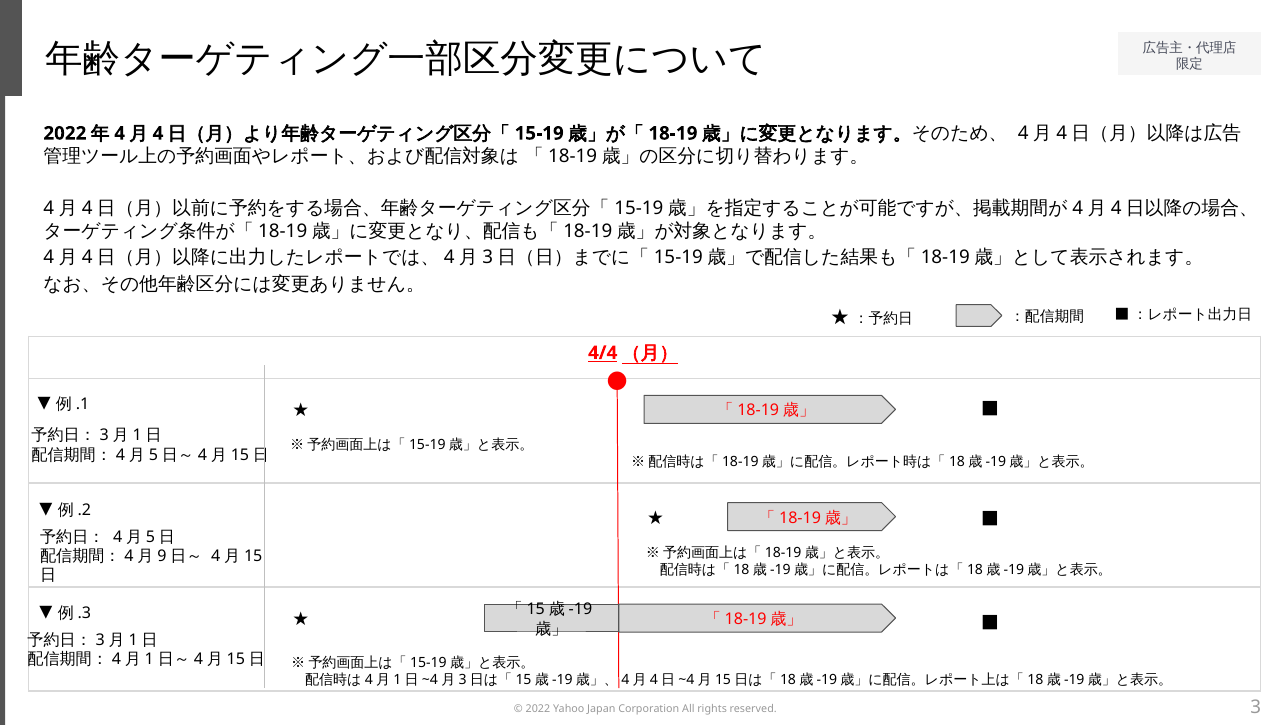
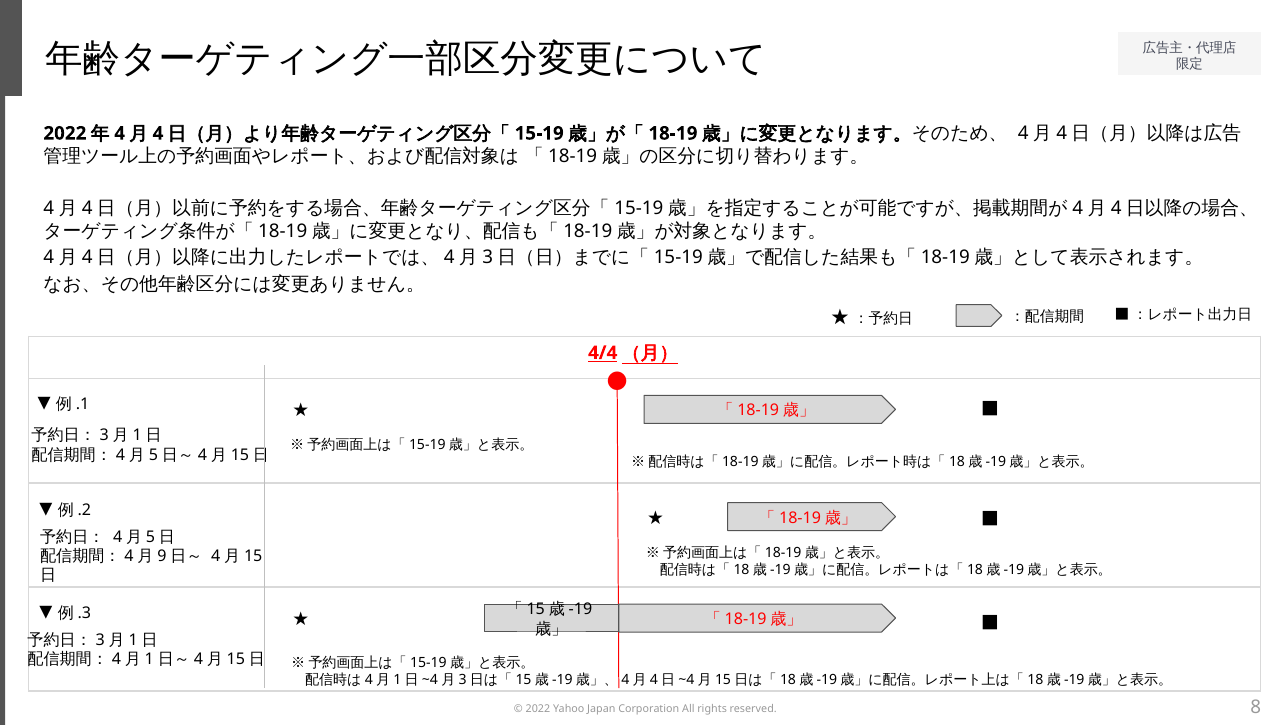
3: 3 -> 8 (1256, 707)
